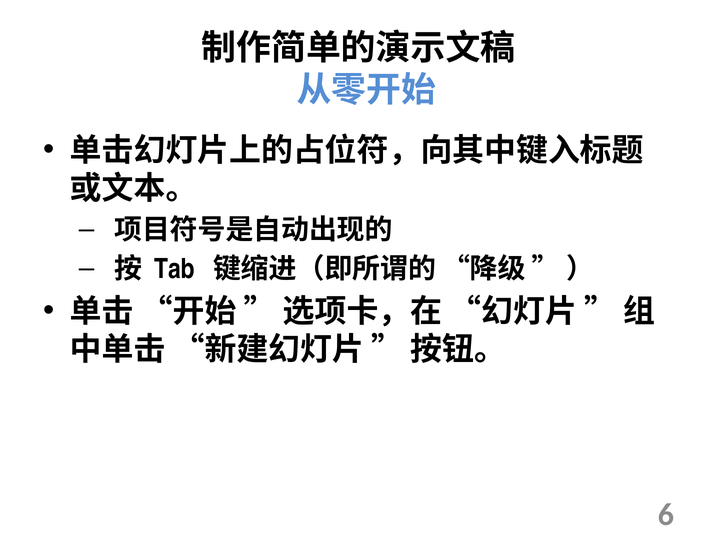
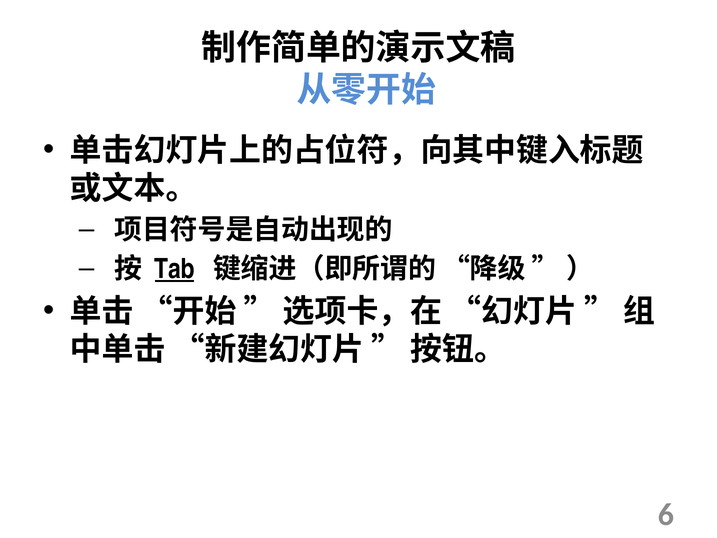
Tab underline: none -> present (175, 269)
